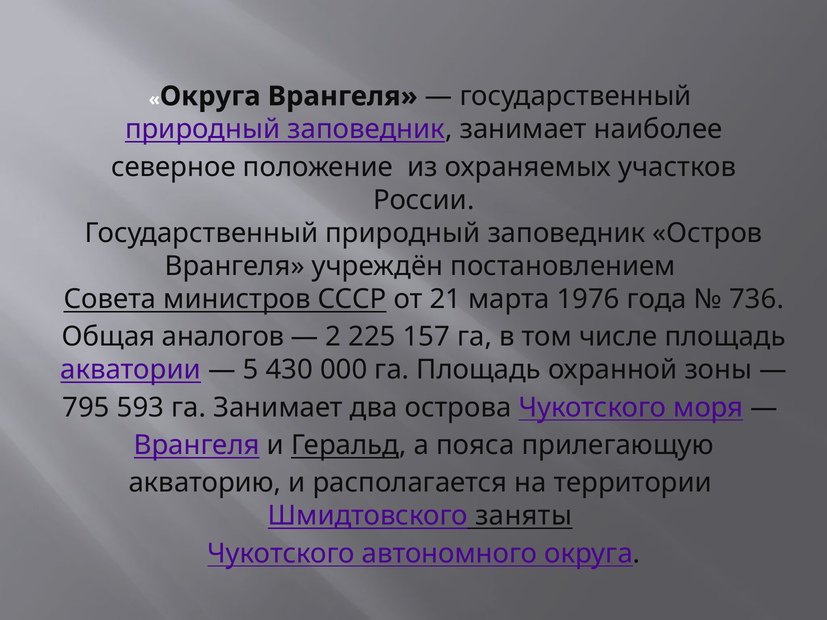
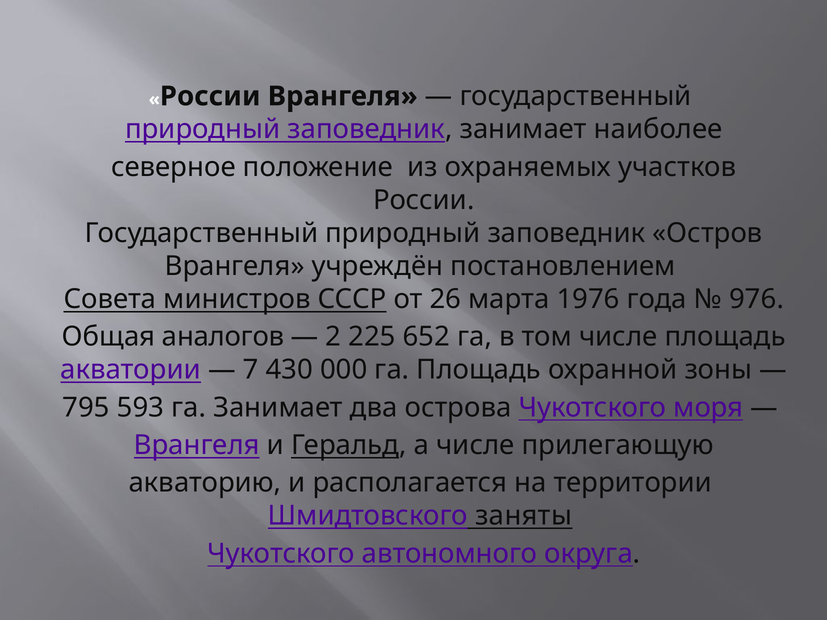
Округа: Округа -> России (210, 96)
21: 21 -> 26 (445, 299)
736: 736 -> 976 (757, 299)
157: 157 -> 652 (426, 337)
5: 5 -> 7 (251, 370)
а пояса: пояса -> числе (475, 445)
